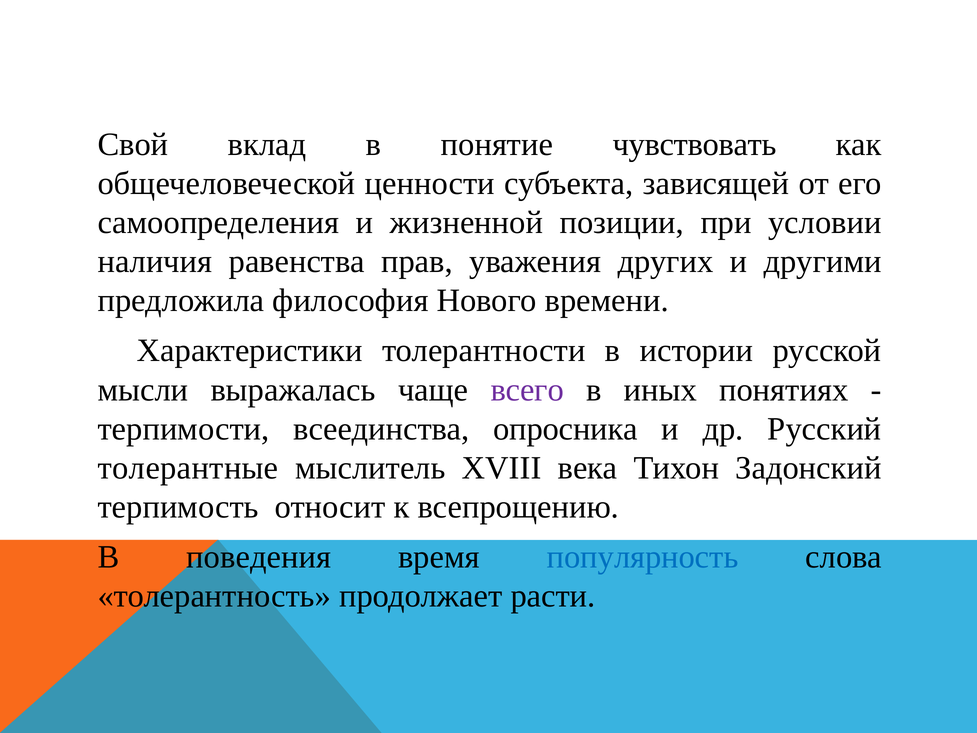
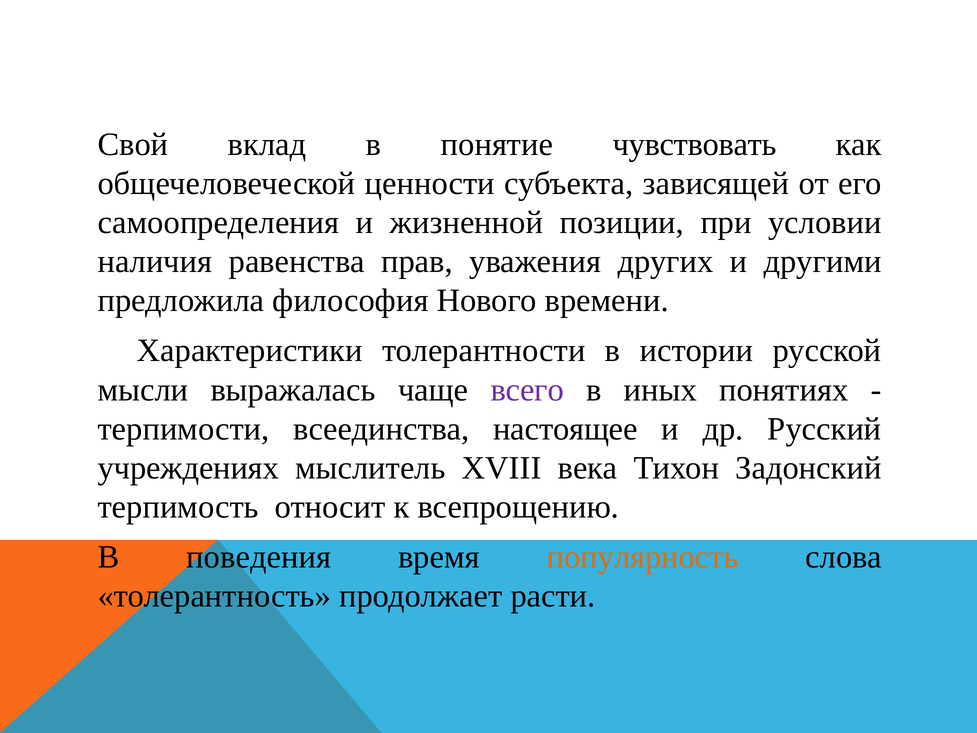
опросника: опросника -> настоящее (565, 429)
толерантные: толерантные -> учреждениях (188, 468)
популярность colour: blue -> orange (643, 557)
